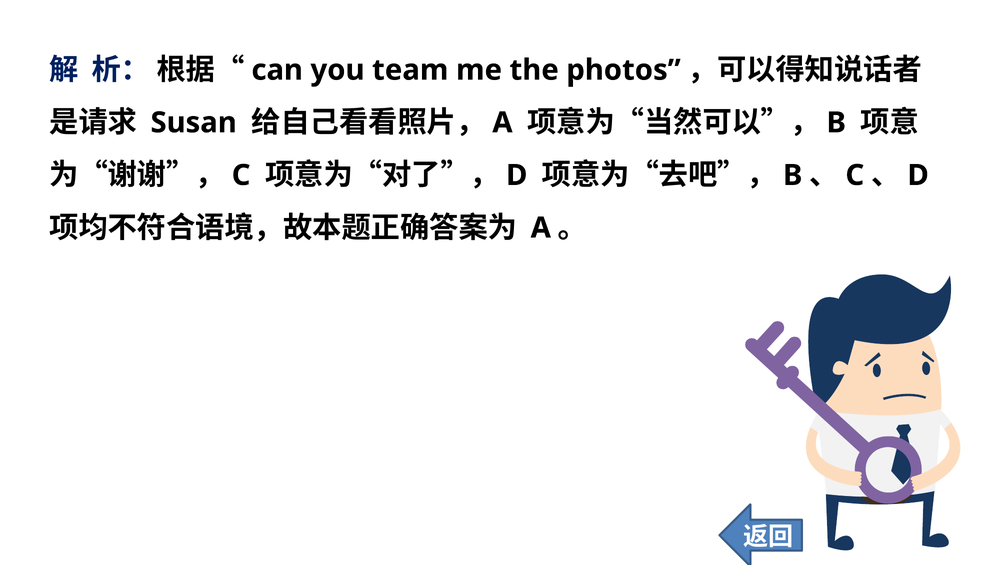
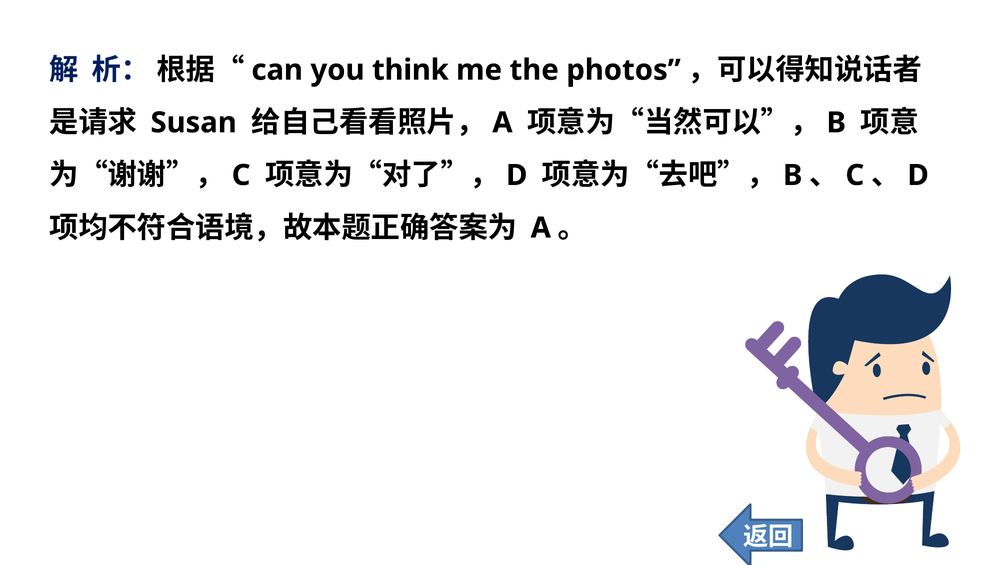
team: team -> think (410, 70)
